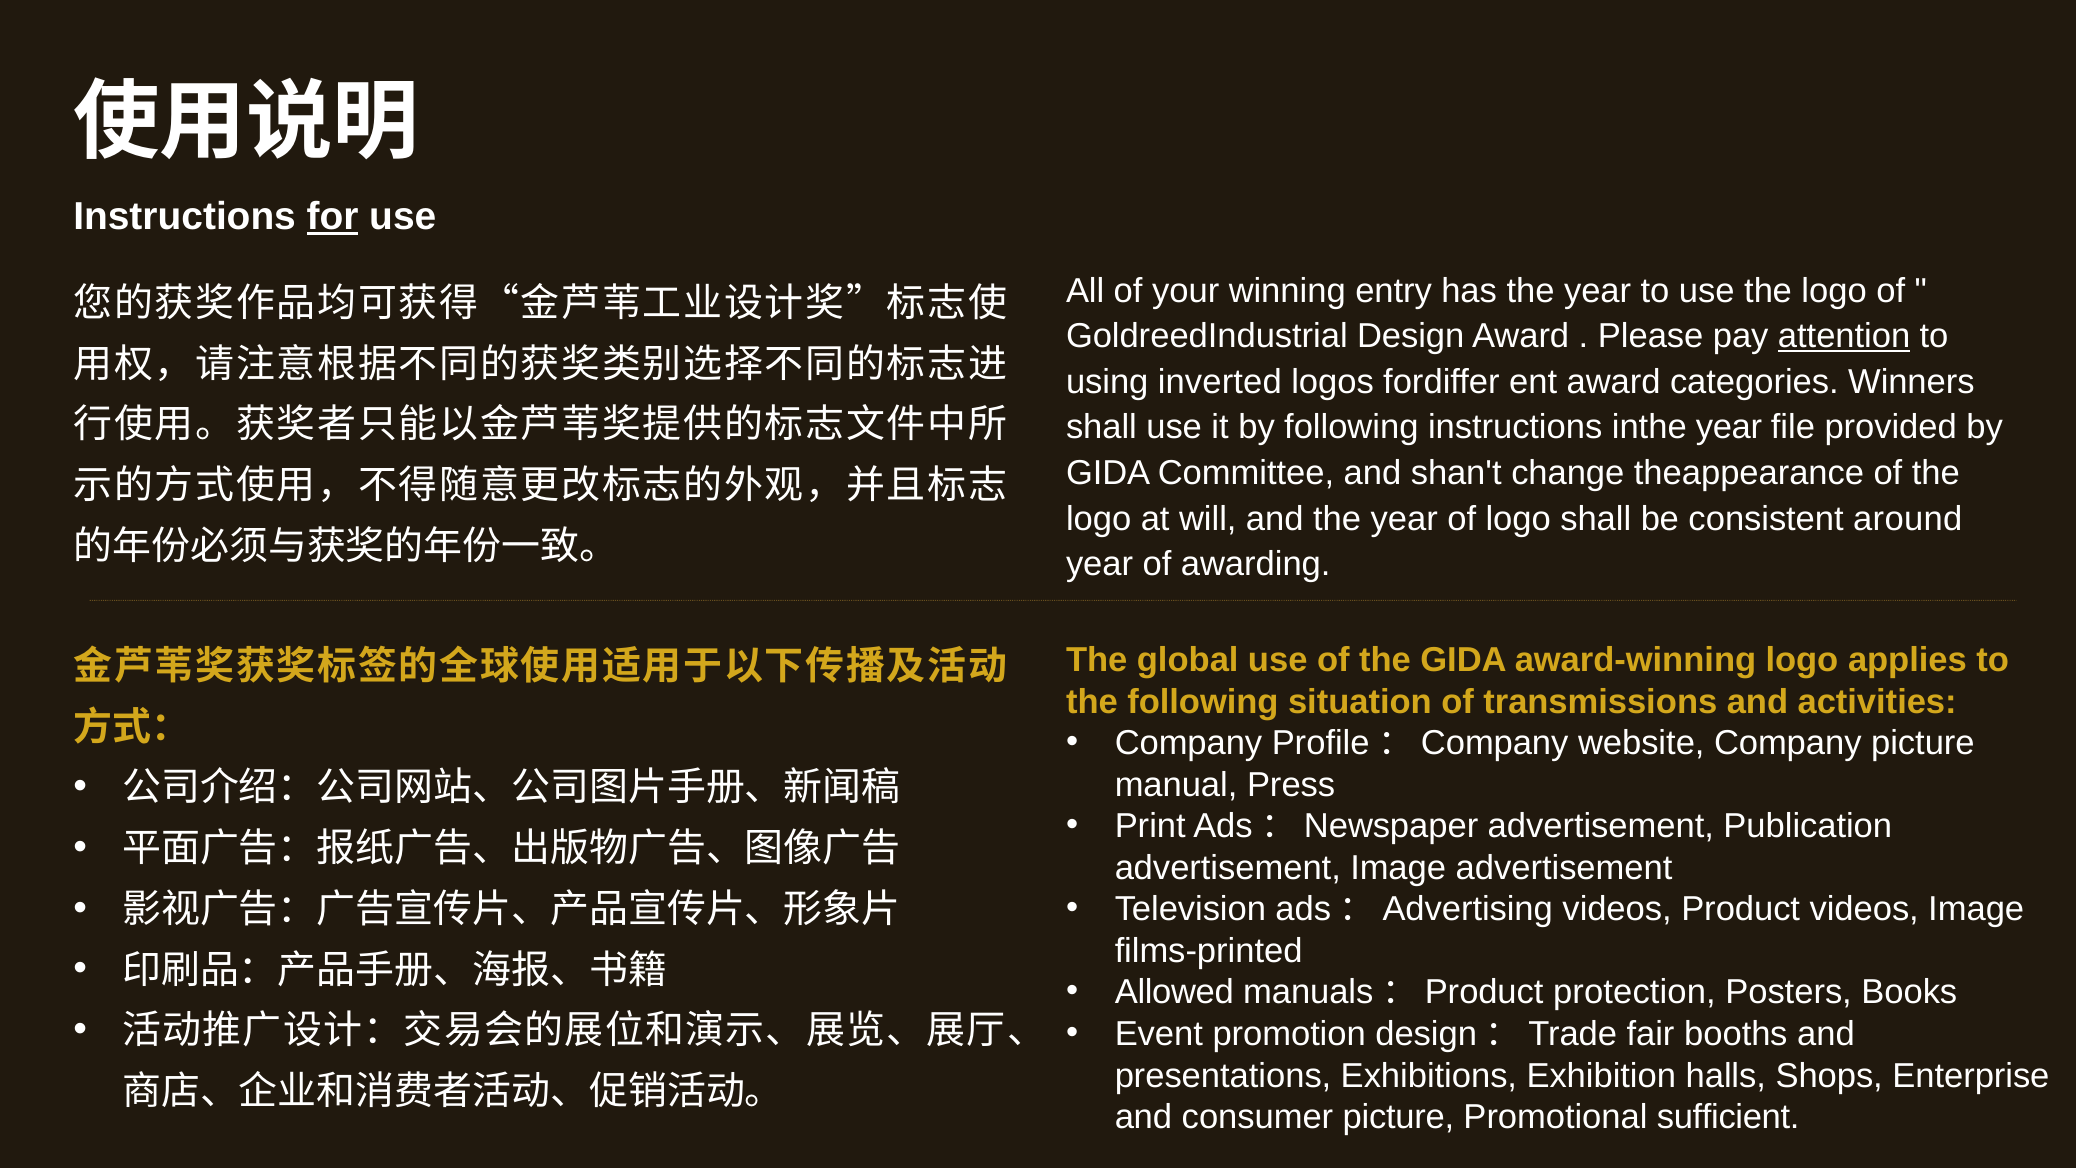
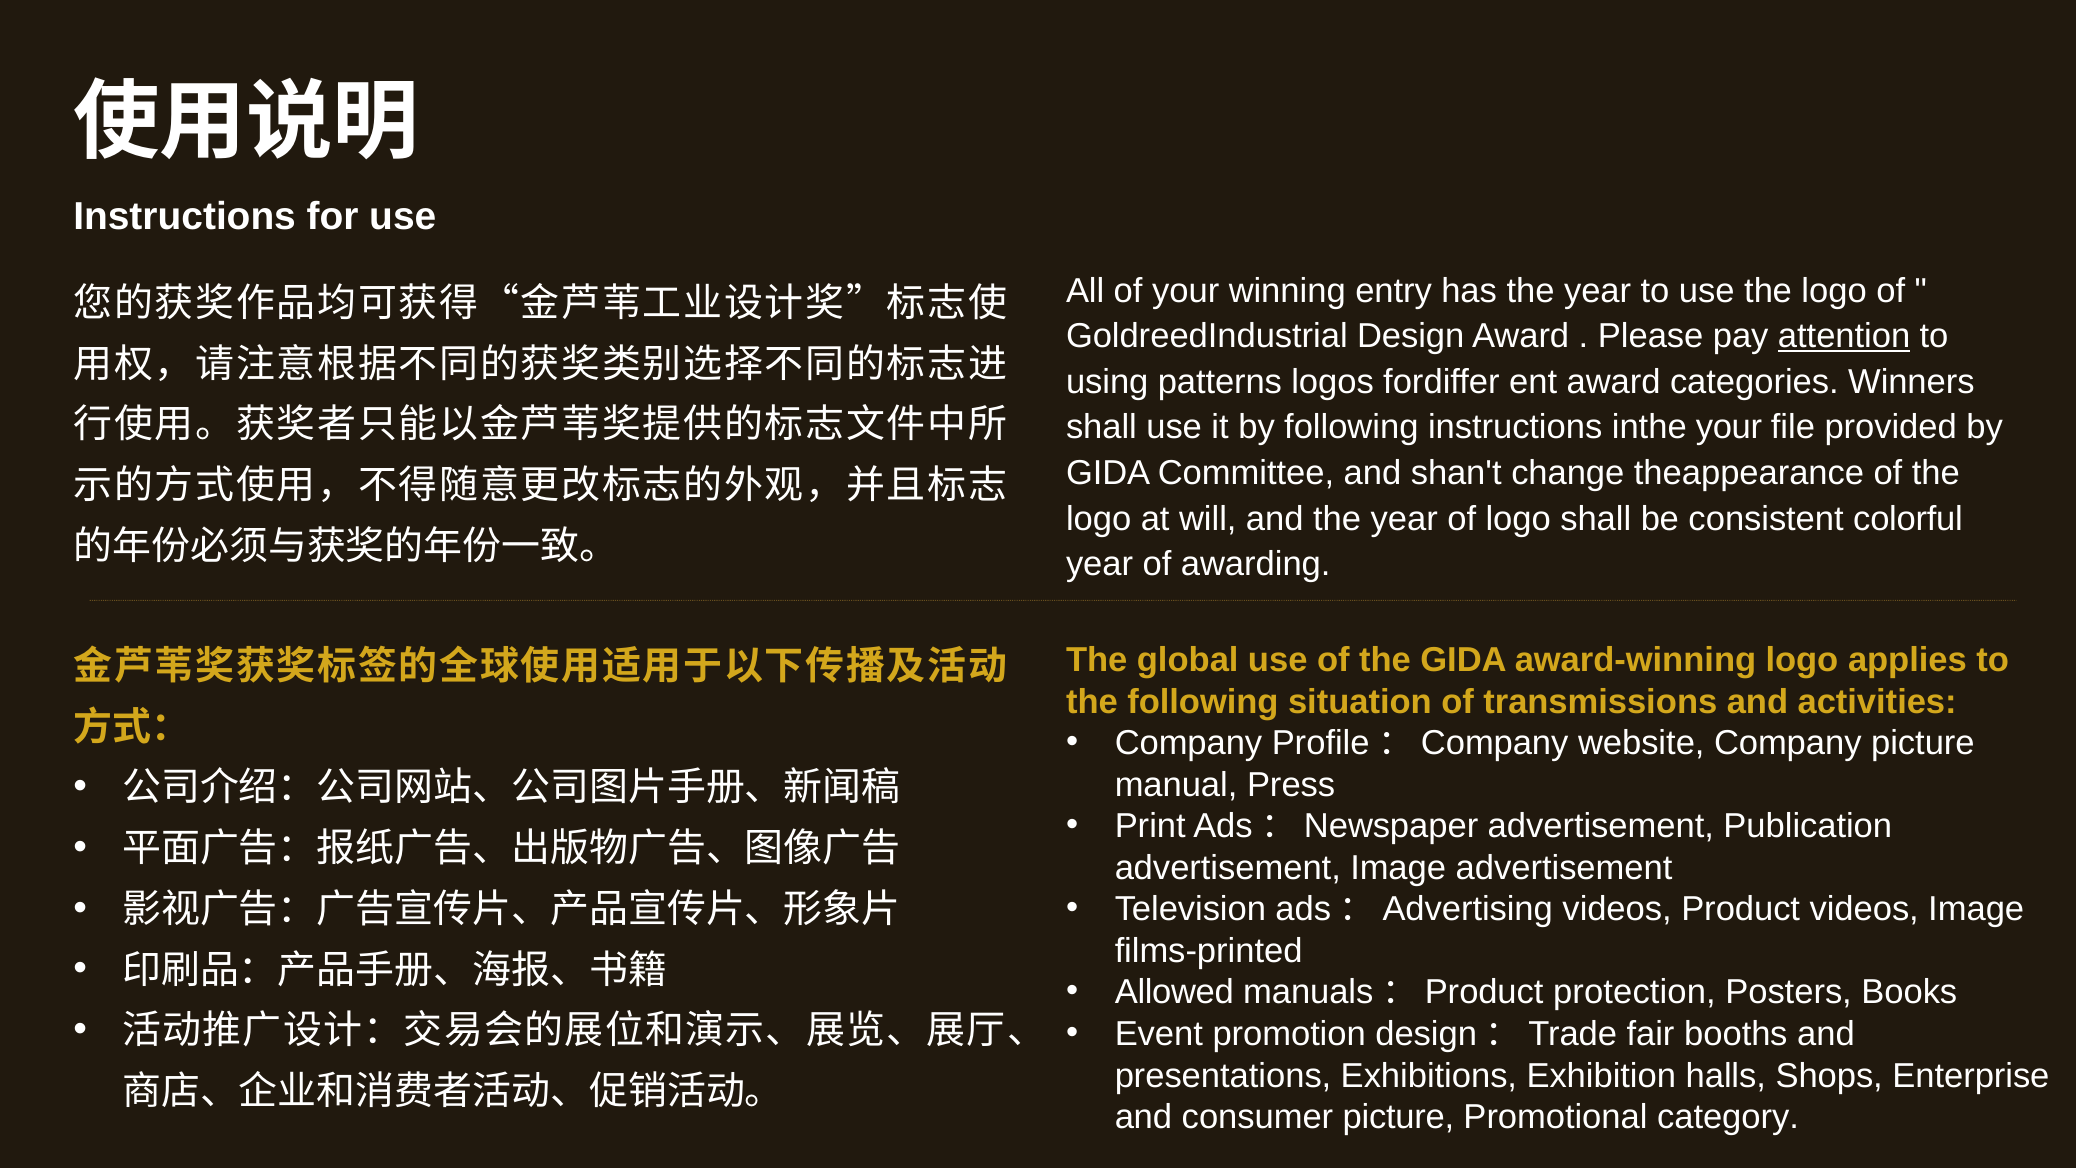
for underline: present -> none (333, 217)
inverted: inverted -> patterns (1220, 382)
inthe year: year -> your (1729, 427)
around: around -> colorful (1908, 519)
sufficient: sufficient -> category (1728, 1117)
